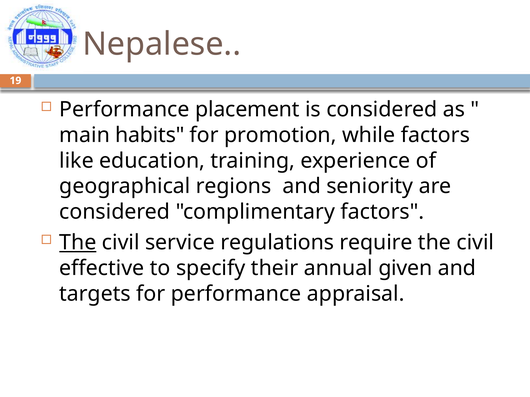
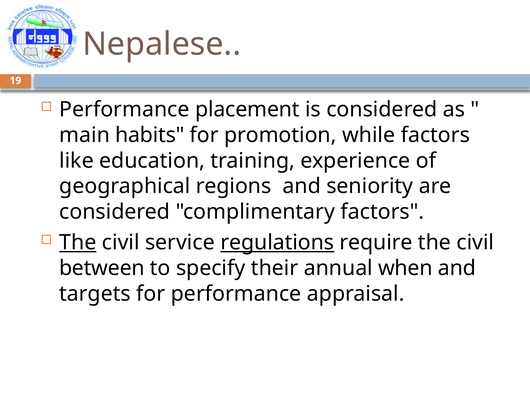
regulations underline: none -> present (277, 243)
effective: effective -> between (102, 269)
given: given -> when (405, 269)
